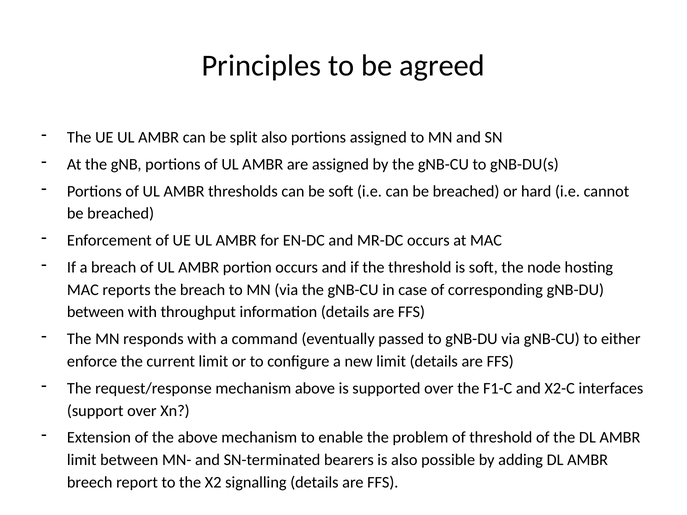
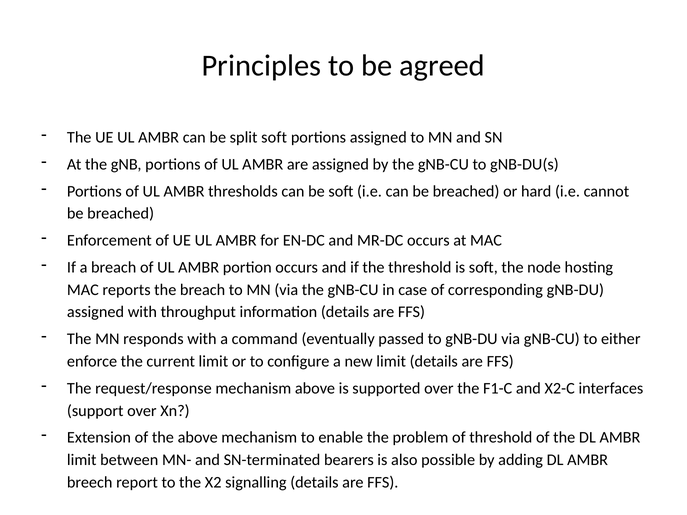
split also: also -> soft (274, 137)
between: between -> assigned (96, 312)
